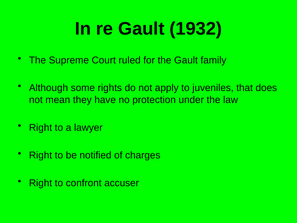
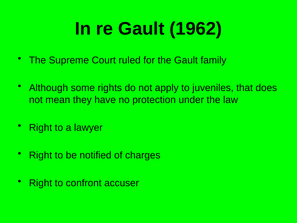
1932: 1932 -> 1962 (196, 29)
